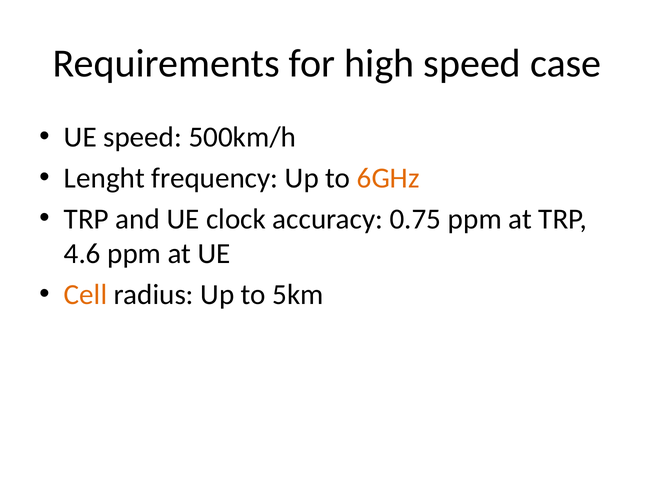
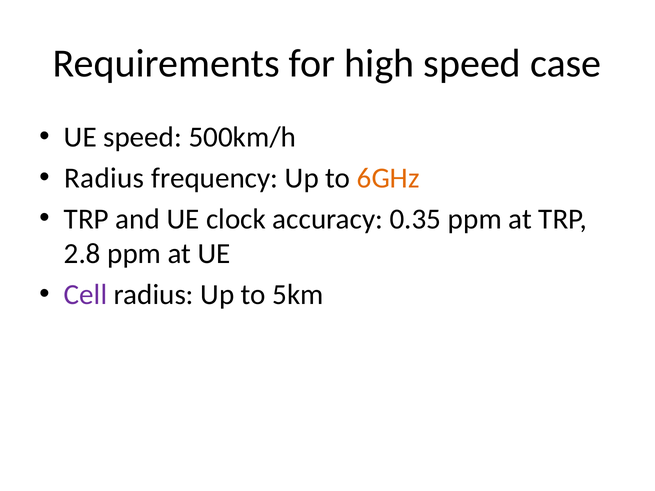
Lenght: Lenght -> Radius (104, 178)
0.75: 0.75 -> 0.35 (415, 219)
4.6: 4.6 -> 2.8 (82, 254)
Cell colour: orange -> purple (86, 295)
